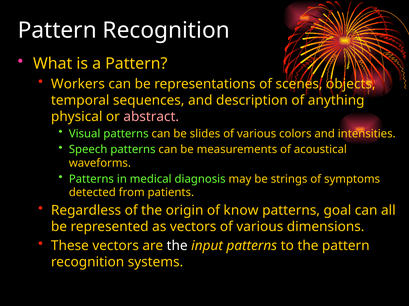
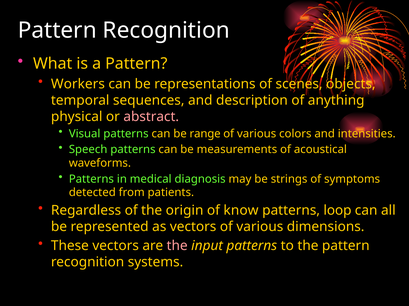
slides: slides -> range (205, 134)
goal: goal -> loop (337, 211)
the colour: white -> pink (177, 246)
